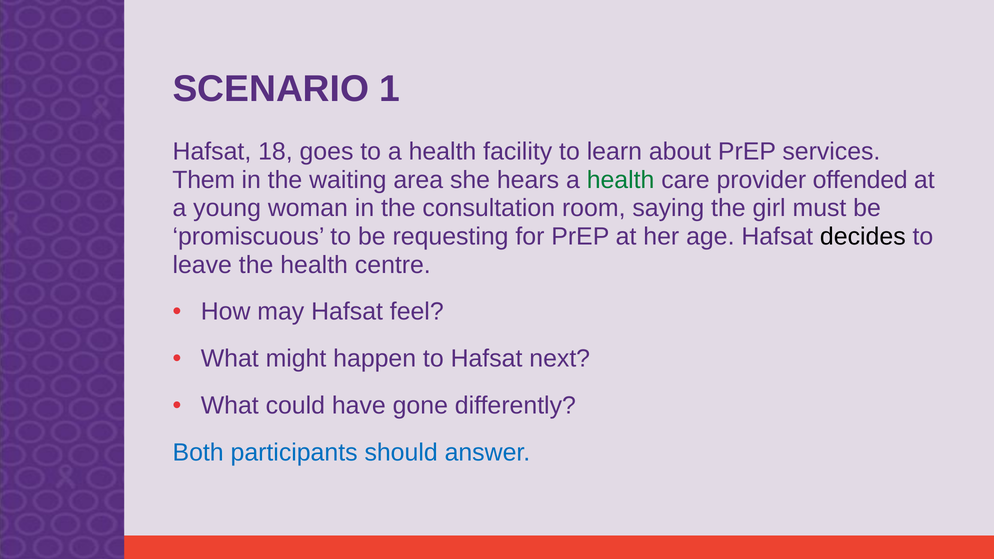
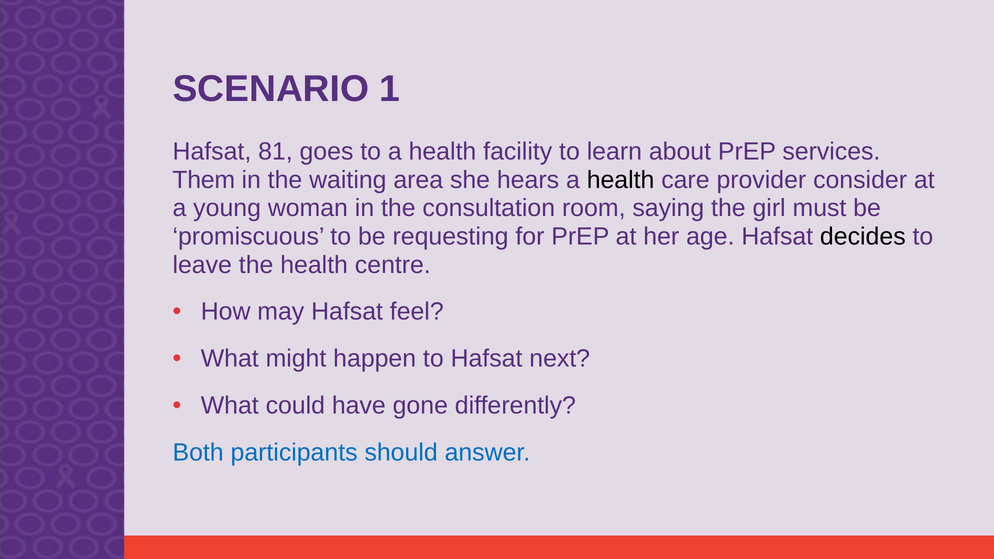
18: 18 -> 81 (275, 152)
health colour: green -> black (621, 180)
offended: offended -> consider (860, 180)
